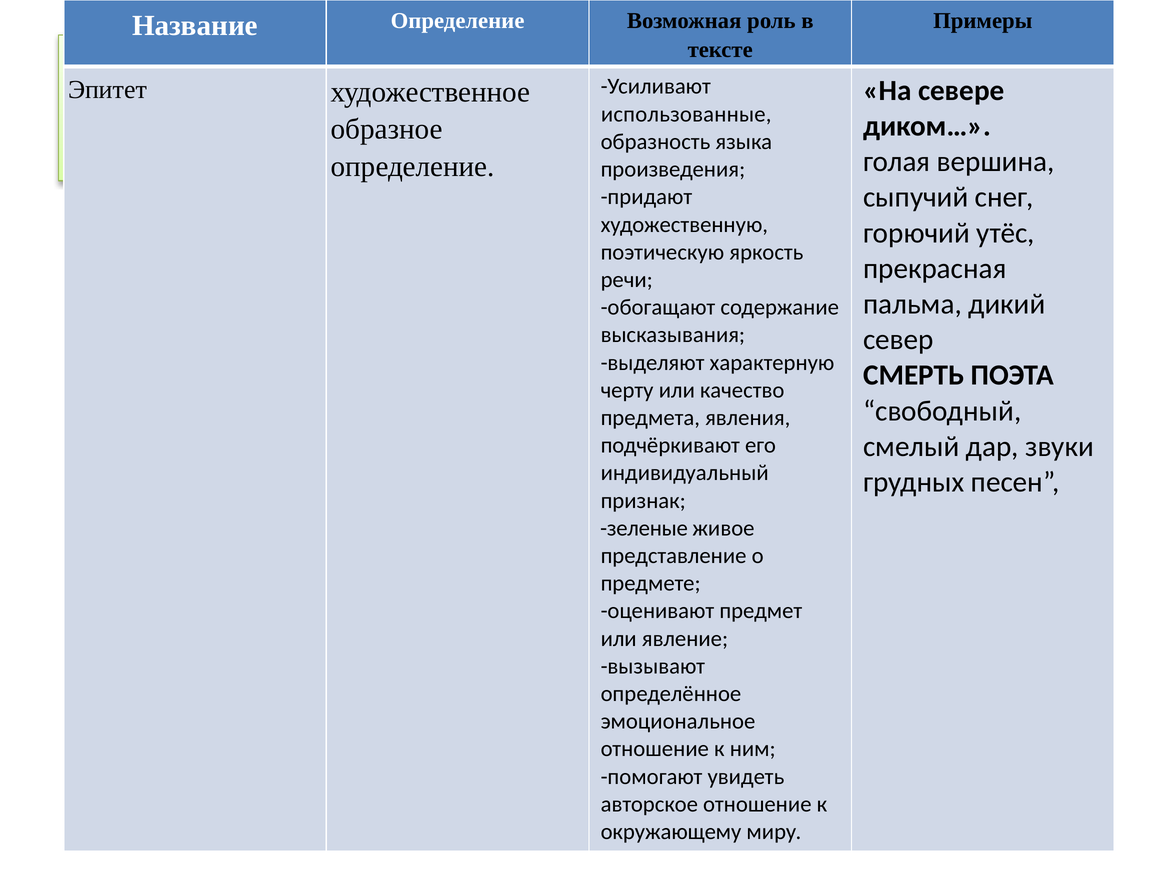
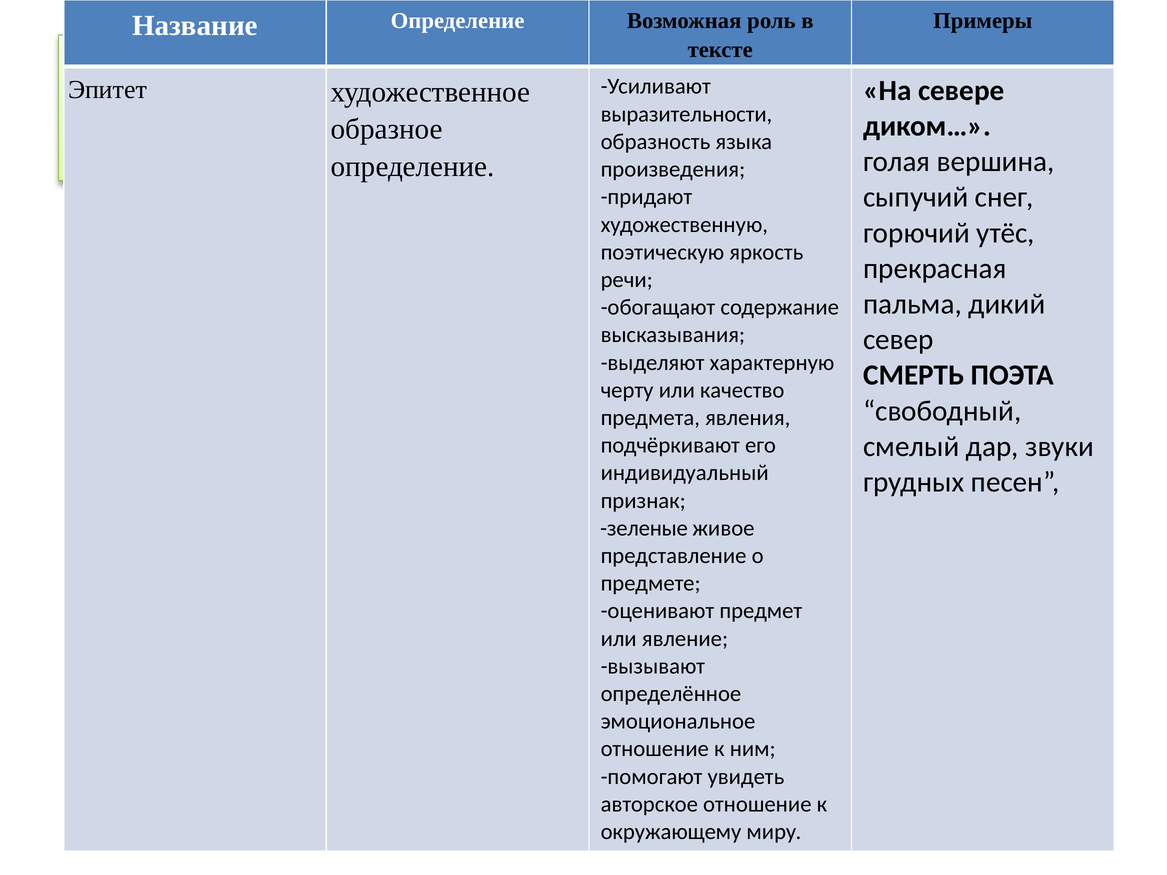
использованные: использованные -> выразительности (686, 114)
